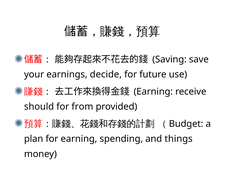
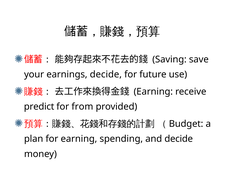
should: should -> predict (39, 107)
and things: things -> decide (179, 139)
